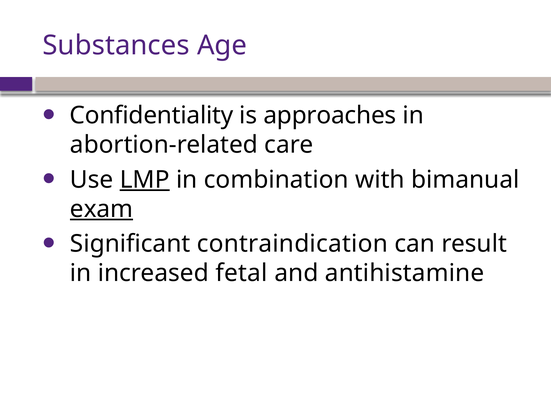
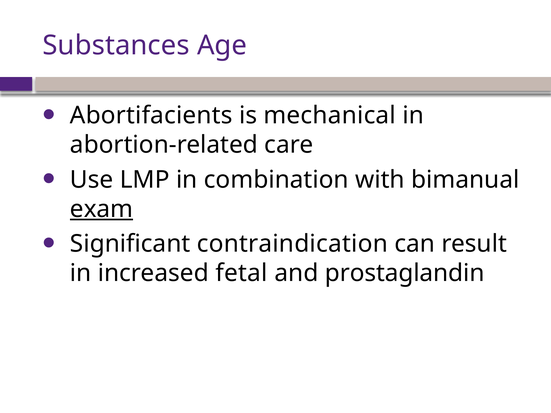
Confidentiality: Confidentiality -> Abortifacients (151, 116)
approaches: approaches -> mechanical (330, 116)
LMP underline: present -> none (145, 180)
antihistamine: antihistamine -> prostaglandin (405, 273)
